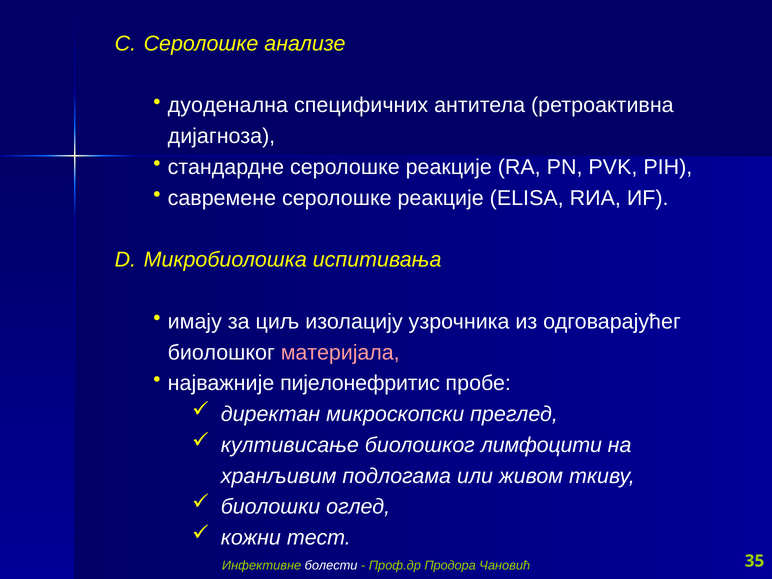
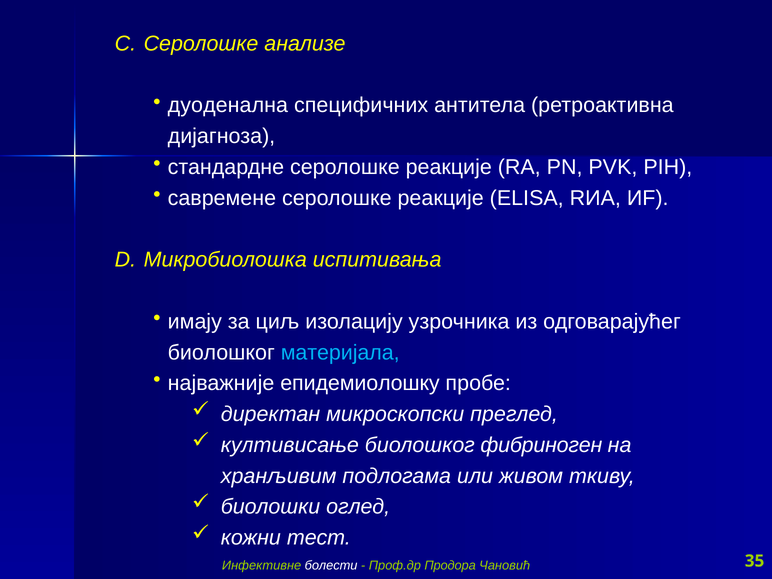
материјала colour: pink -> light blue (340, 352)
пијелонефритис: пијелонефритис -> епидемиолошку (360, 383)
лимфоцити: лимфоцити -> фибриноген (541, 445)
